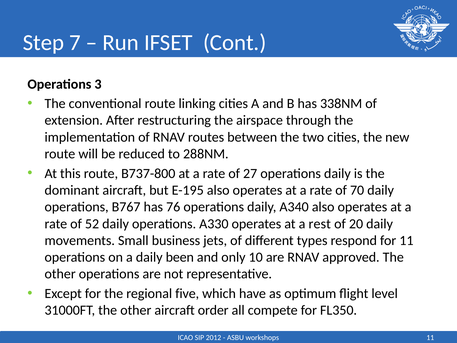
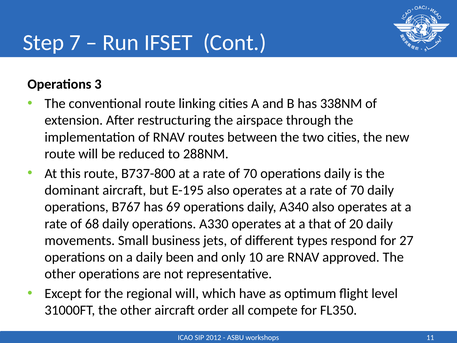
27: 27 -> 70 (250, 173)
76: 76 -> 69 (173, 207)
52: 52 -> 68 (92, 224)
rest: rest -> that (320, 224)
for 11: 11 -> 27 (406, 240)
regional five: five -> will (187, 293)
